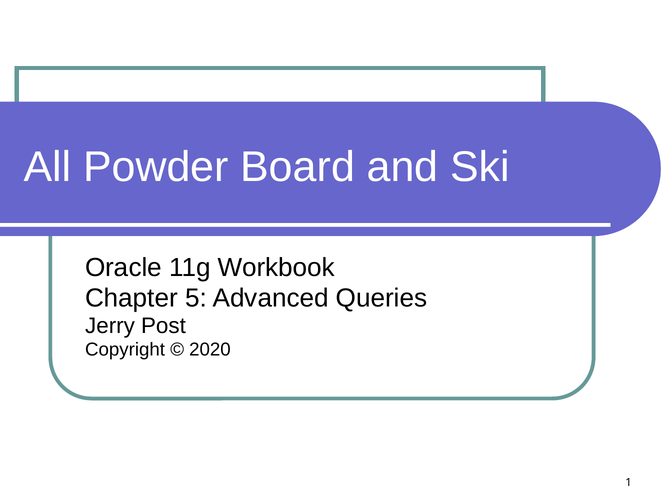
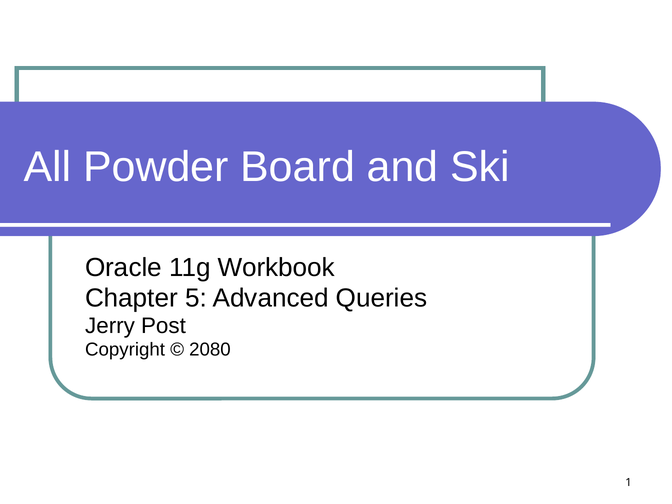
2020: 2020 -> 2080 (210, 350)
